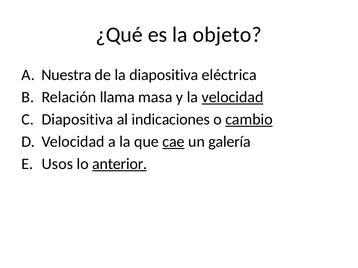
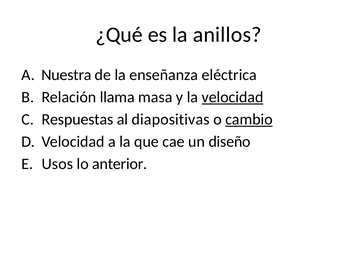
objeto: objeto -> anillos (227, 35)
la diapositiva: diapositiva -> enseñanza (164, 75)
Diapositiva: Diapositiva -> Respuestas (78, 120)
indicaciones: indicaciones -> diapositivas (171, 120)
cae underline: present -> none (174, 142)
galería: galería -> diseño (230, 142)
anterior underline: present -> none (120, 164)
